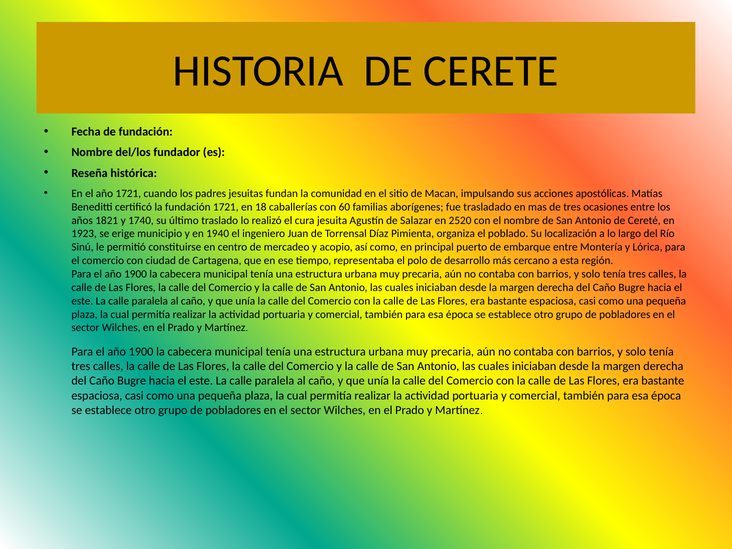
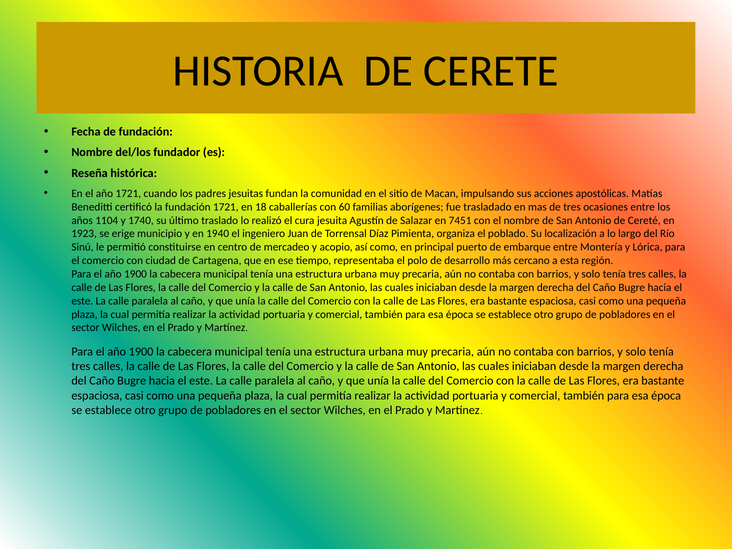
1821: 1821 -> 1104 (107, 220)
2520: 2520 -> 7451 (460, 220)
